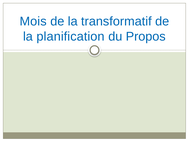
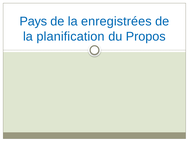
Mois: Mois -> Pays (33, 21)
transformatif: transformatif -> enregistrées (116, 21)
